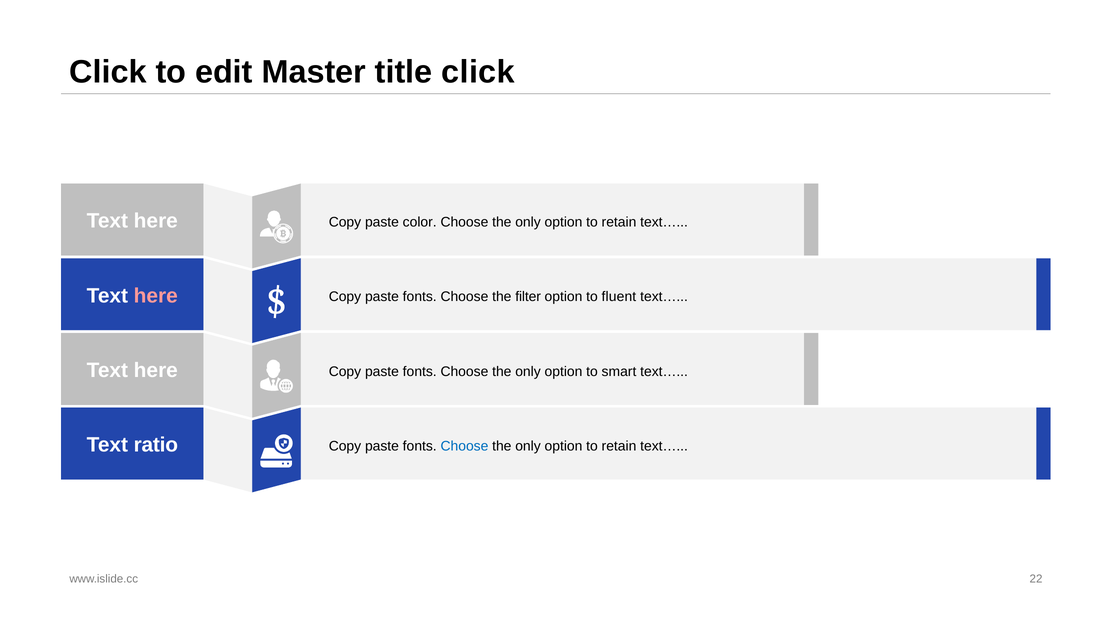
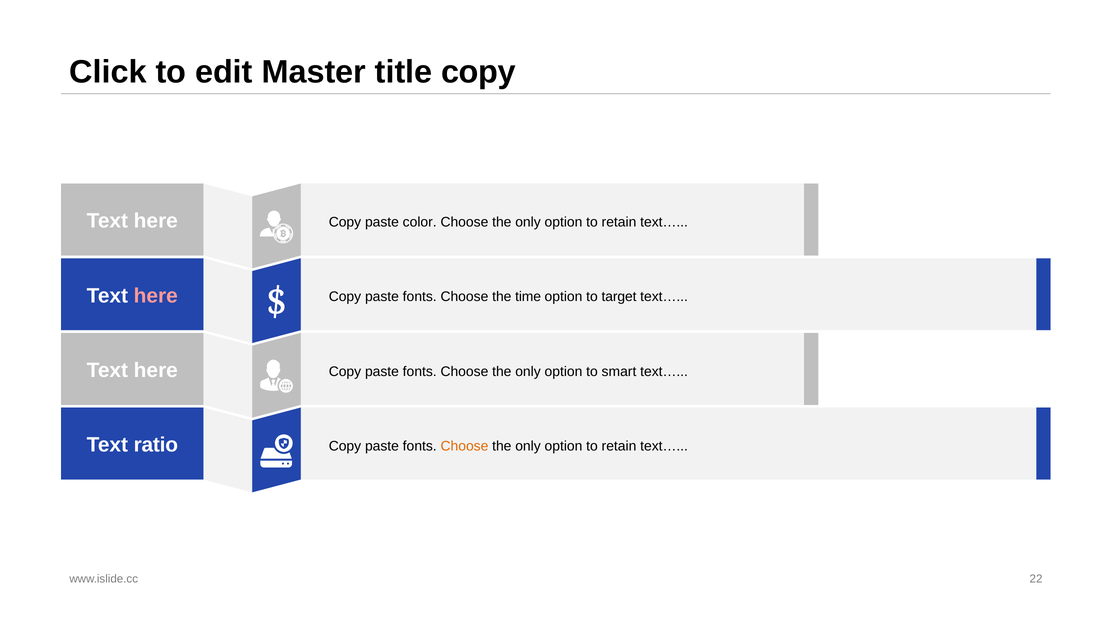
title click: click -> copy (478, 72)
filter: filter -> time (528, 297)
fluent: fluent -> target (619, 297)
Choose colour: blue -> orange (464, 447)
